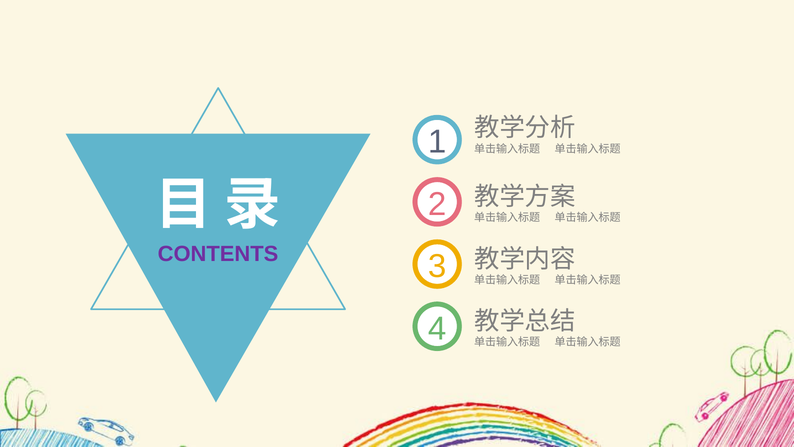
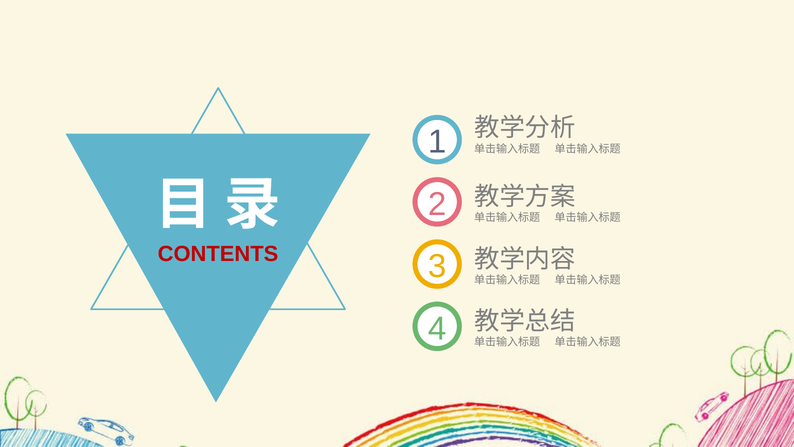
CONTENTS colour: purple -> red (218, 254)
